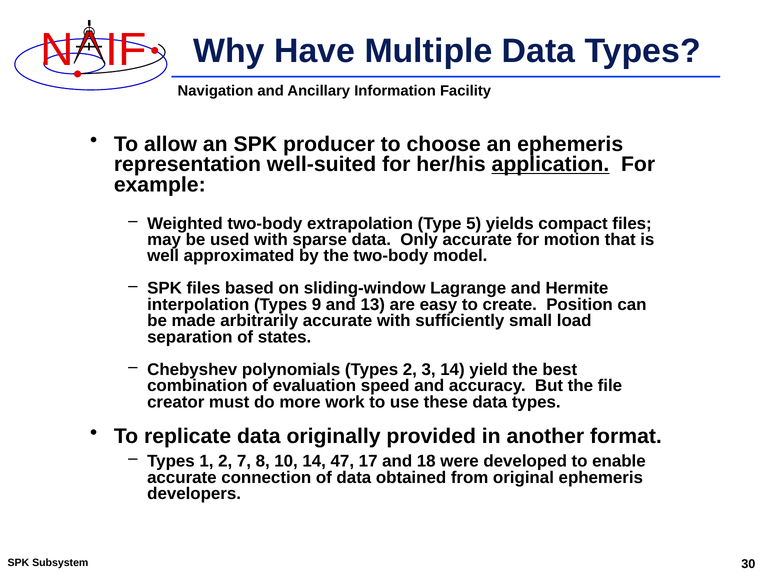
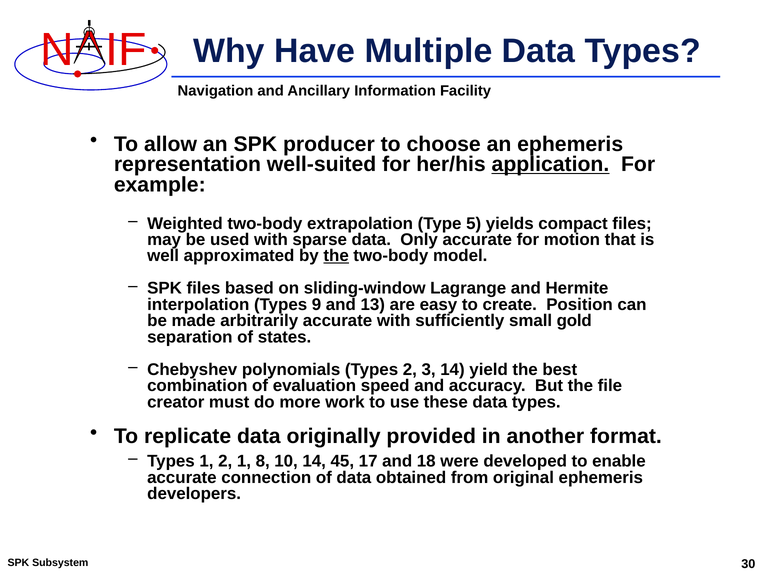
the underline: none -> present (336, 256)
load: load -> gold (574, 321)
2 7: 7 -> 1 (244, 462)
47: 47 -> 45 (342, 462)
